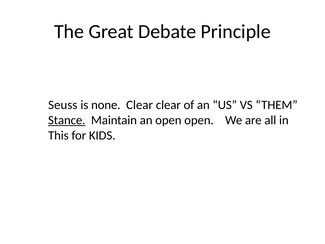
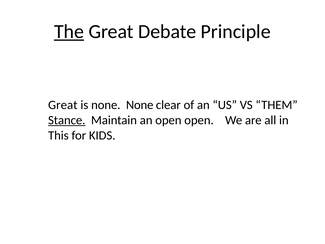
The underline: none -> present (69, 31)
Seuss: Seuss -> Great (63, 105)
none Clear: Clear -> None (140, 105)
